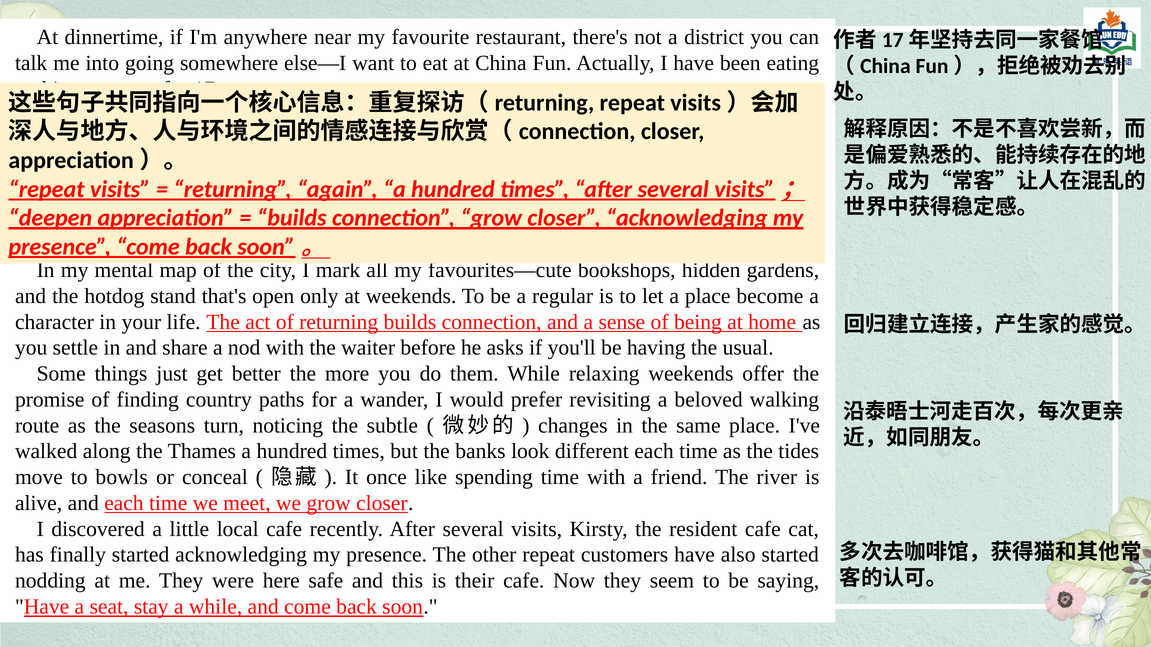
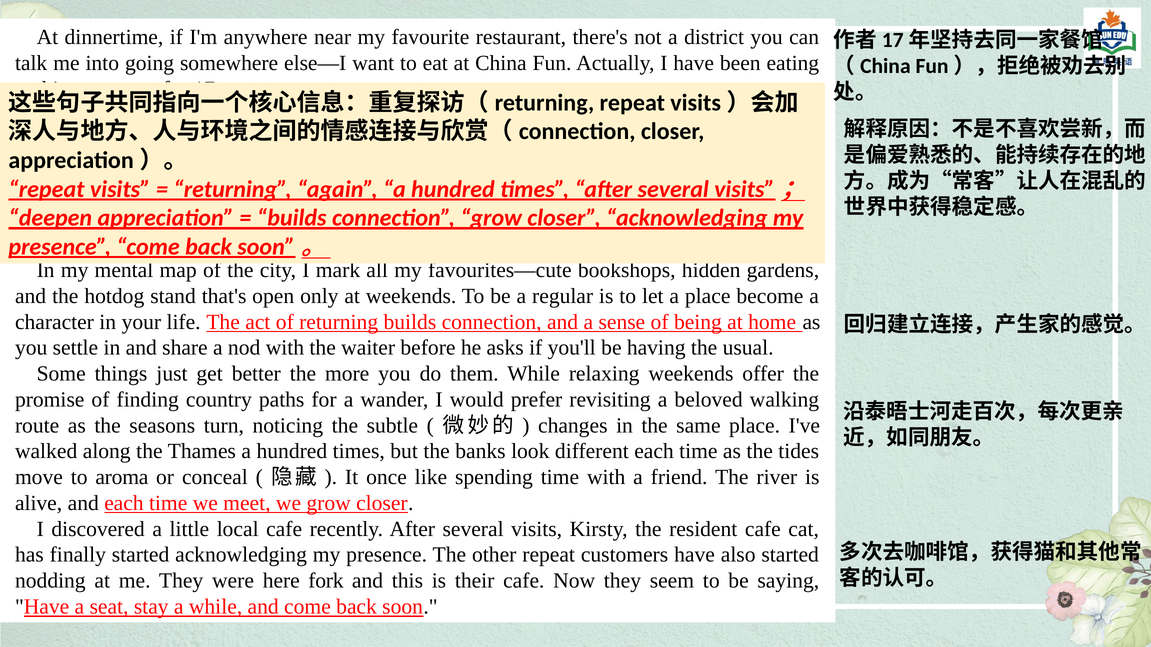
bowls: bowls -> aroma (122, 478)
safe: safe -> fork (326, 581)
